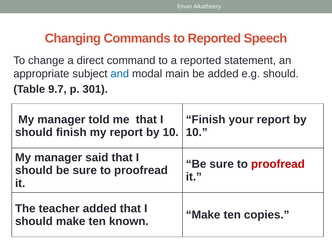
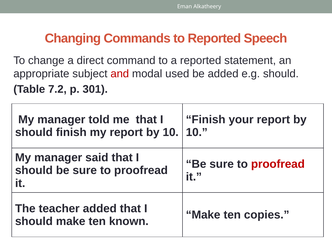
and colour: blue -> red (120, 74)
main: main -> used (177, 74)
9.7: 9.7 -> 7.2 (57, 89)
